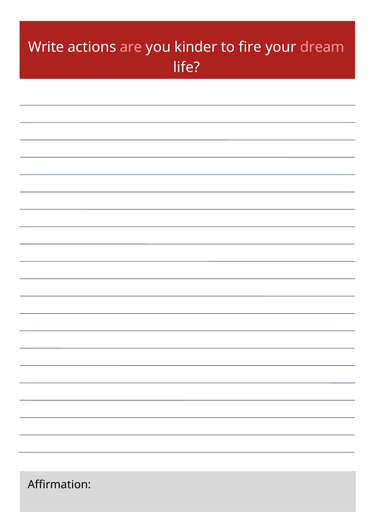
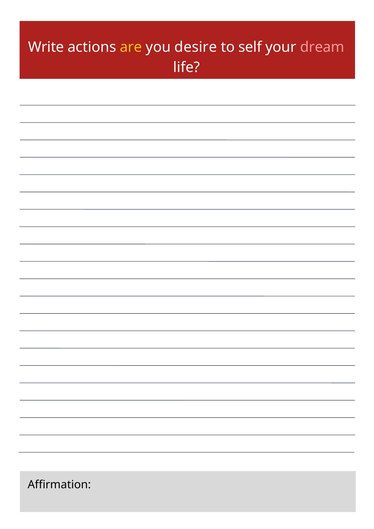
are colour: pink -> yellow (131, 47)
kinder: kinder -> desire (196, 47)
fire: fire -> self (250, 47)
